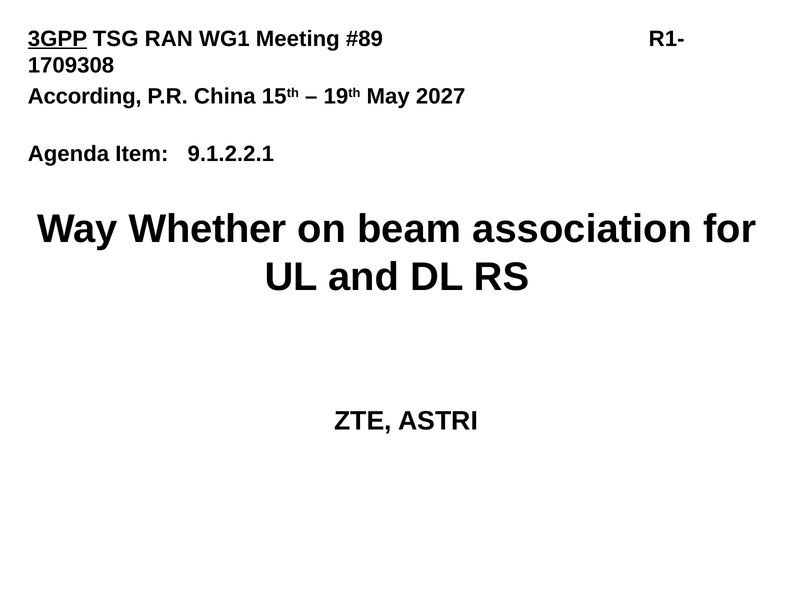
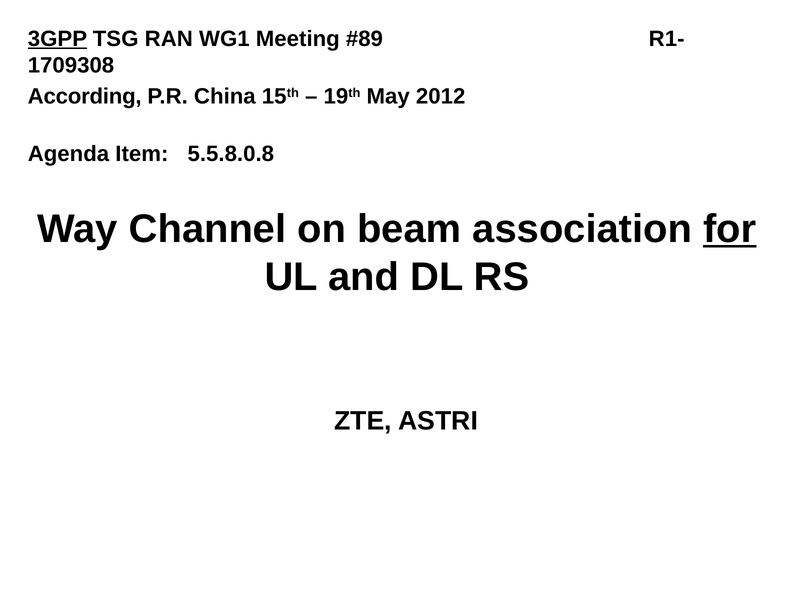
2027: 2027 -> 2012 (441, 97)
9.1.2.2.1: 9.1.2.2.1 -> 5.5.8.0.8 (231, 154)
Whether: Whether -> Channel (208, 229)
for underline: none -> present (730, 229)
